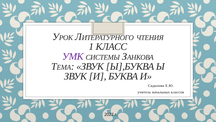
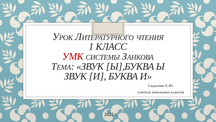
УМК colour: purple -> red (73, 56)
